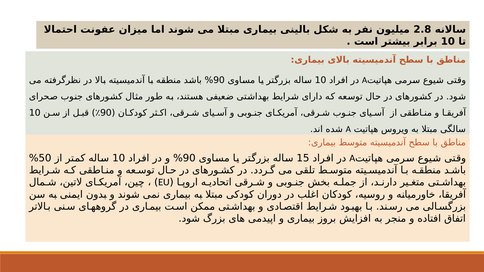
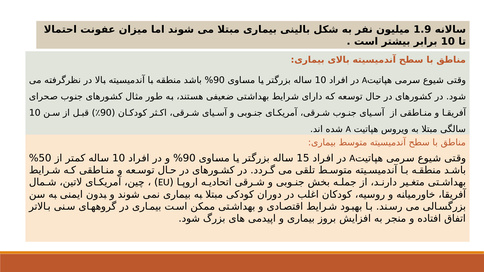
2.8: 2.8 -> 1.9 (422, 30)
